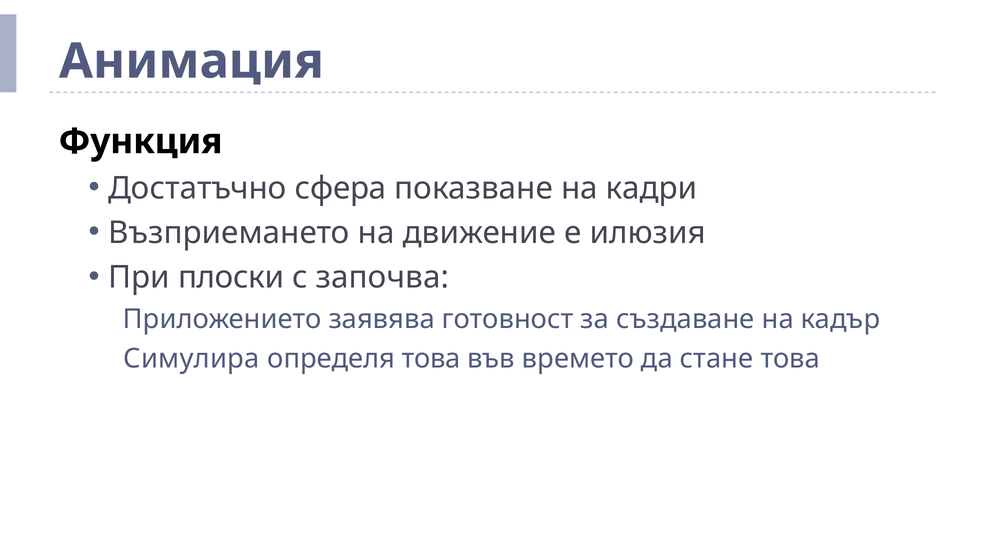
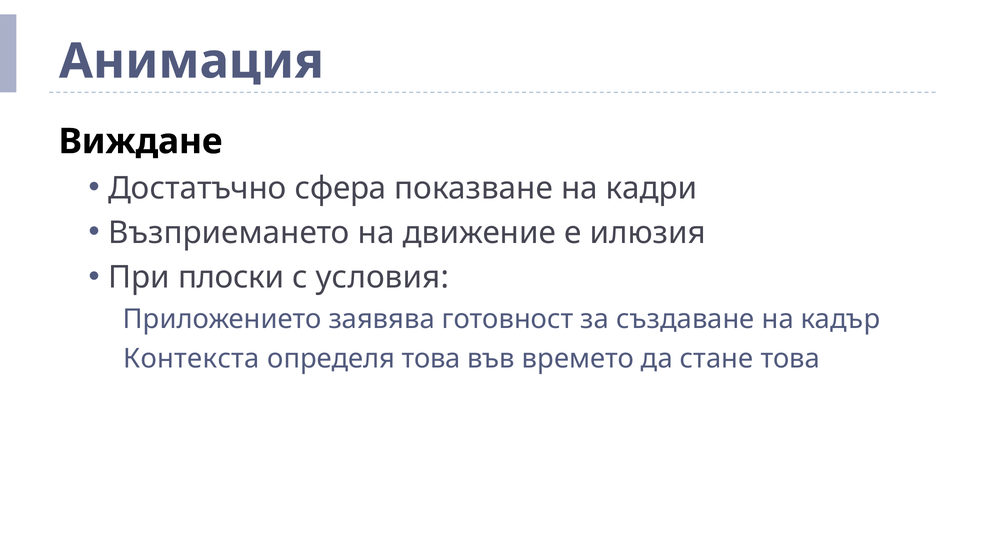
Функция: Функция -> Виждане (141, 142)
започва: започва -> условия (382, 277)
Симулира: Симулира -> Контекста (191, 359)
